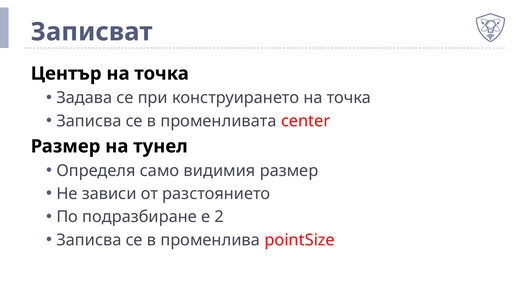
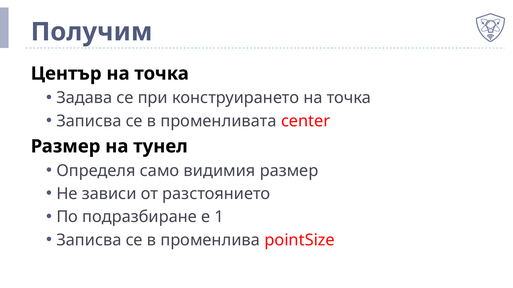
Записват: Записват -> Получим (92, 32)
2: 2 -> 1 (219, 217)
